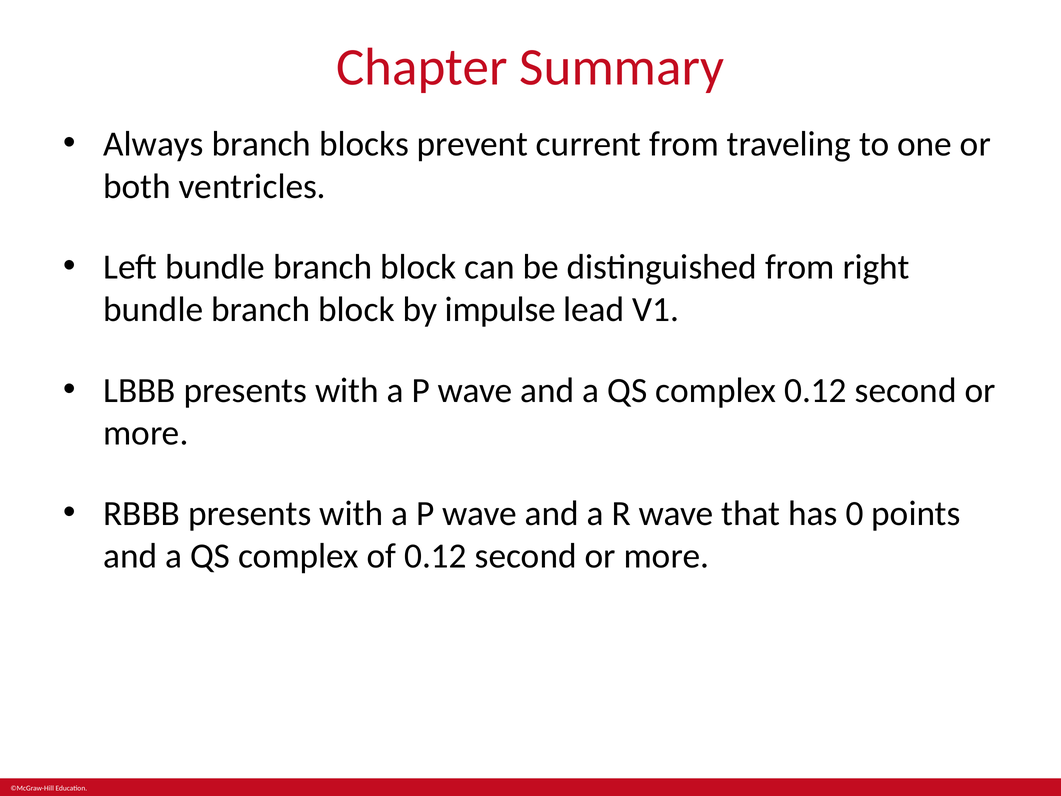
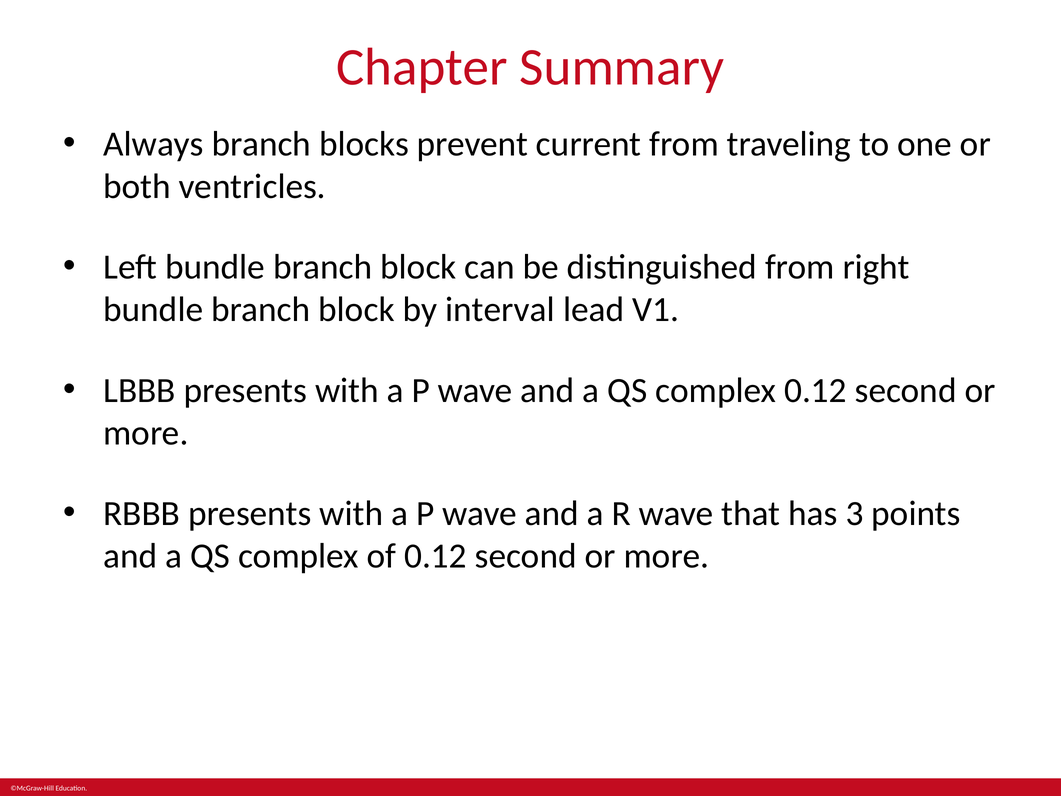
impulse: impulse -> interval (500, 310)
0: 0 -> 3 (854, 513)
